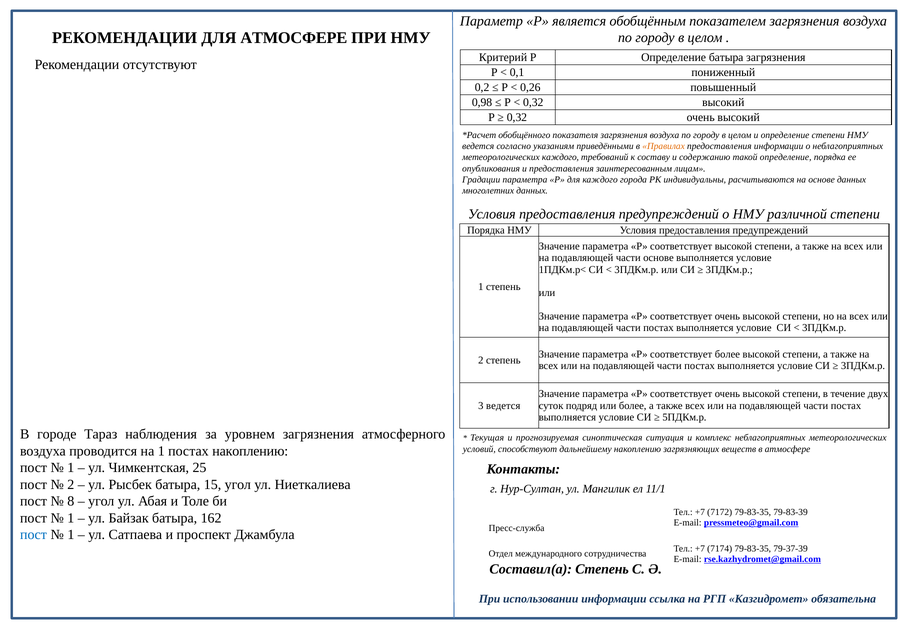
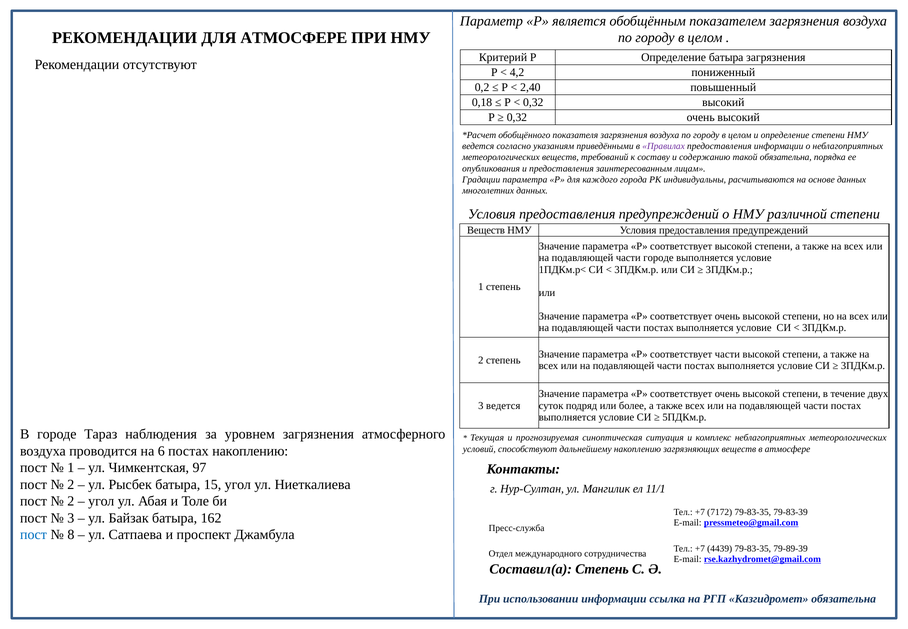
0,1: 0,1 -> 4,2 (517, 72)
0,26: 0,26 -> 2,40 (530, 87)
0,98: 0,98 -> 0,18 (482, 102)
Правилах colour: orange -> purple (664, 146)
метеорологических каждого: каждого -> веществ (560, 157)
такой определение: определение -> обязательна (786, 157)
Порядка: Порядка -> Веществ (486, 230)
части основе: основе -> городе (658, 258)
соответствует более: более -> части (727, 354)
на 1: 1 -> 6 (161, 451)
25: 25 -> 97 (200, 467)
8: 8 -> 2 (71, 501)
1: 1 -> 3 (71, 518)
1: 1 -> 8 (71, 535)
7174: 7174 -> 4439 (720, 548)
79-37-39: 79-37-39 -> 79-89-39 (791, 548)
